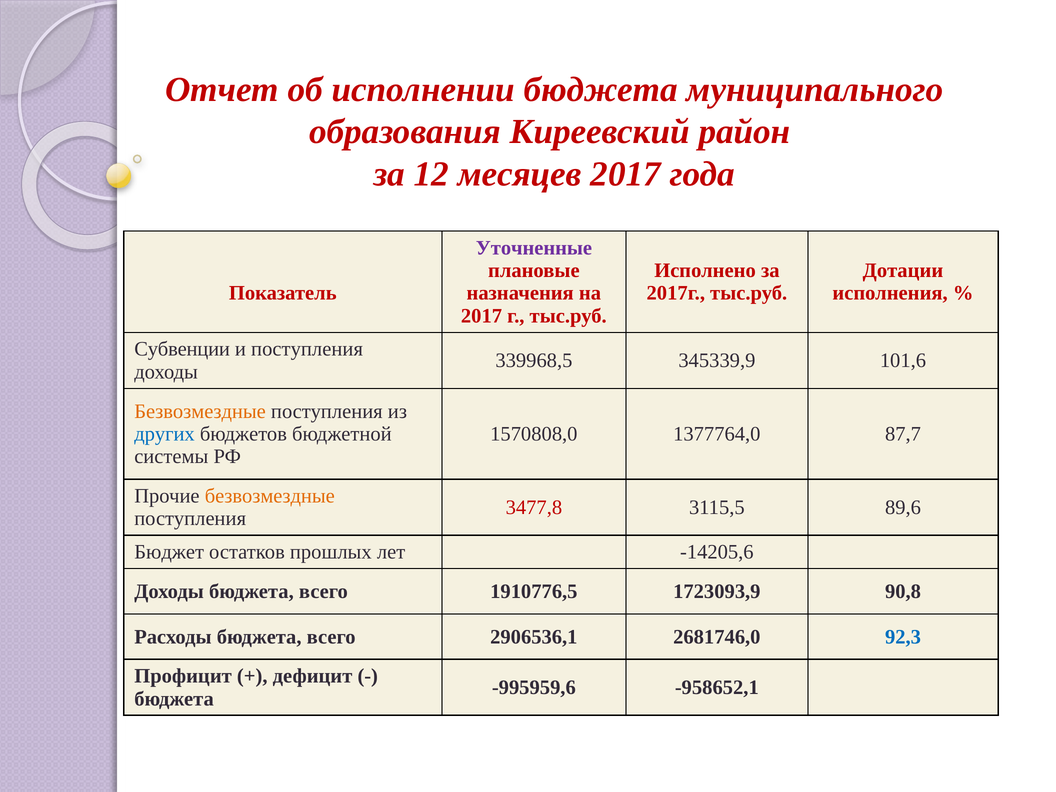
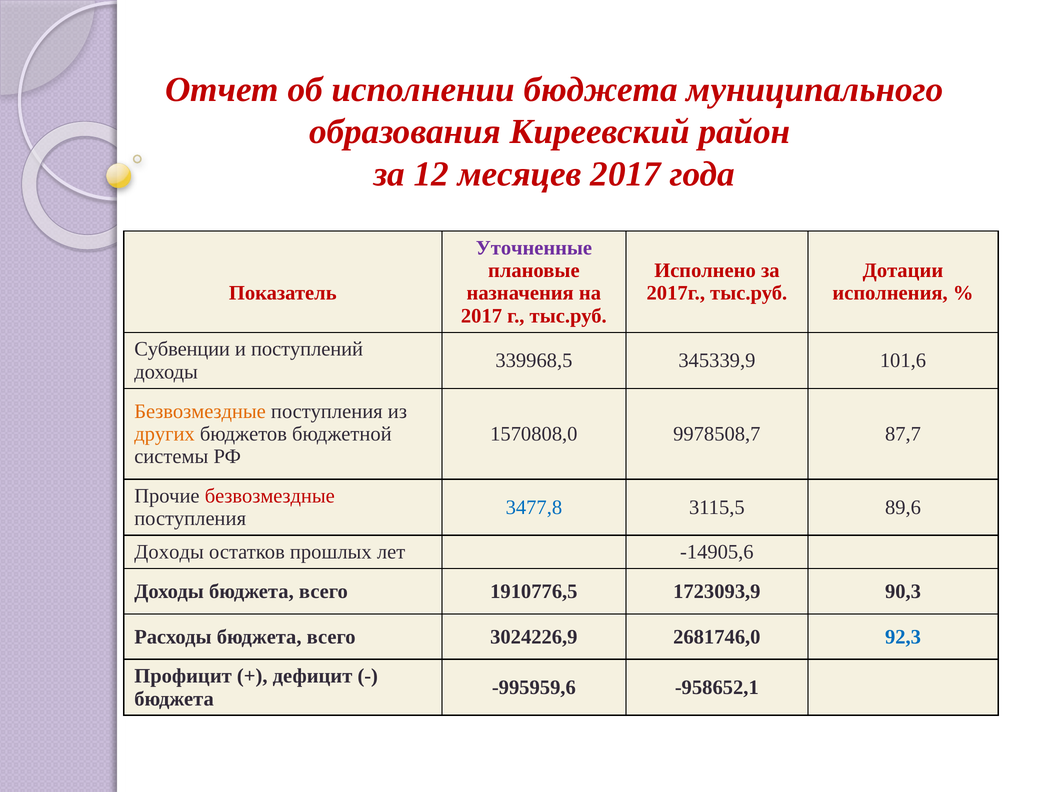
и поступления: поступления -> поступлений (307, 349)
других colour: blue -> orange (165, 434)
1377764,0: 1377764,0 -> 9978508,7 (717, 434)
безвозмездные colour: orange -> red (270, 496)
3477,8 colour: red -> blue (534, 507)
Бюджет: Бюджет -> Доходы (169, 552)
-14205,6: -14205,6 -> -14905,6 (717, 552)
90,8: 90,8 -> 90,3 (903, 591)
2906536,1: 2906536,1 -> 3024226,9 (534, 637)
